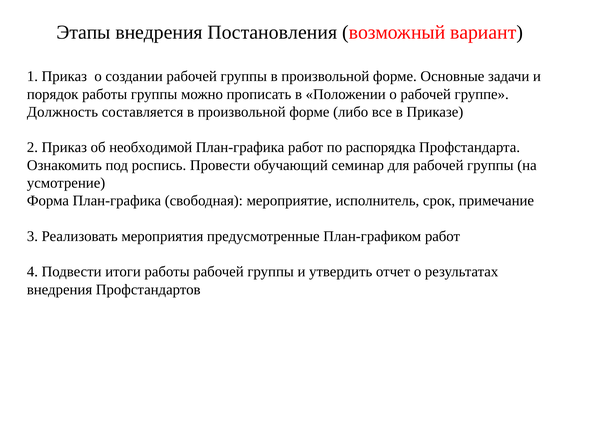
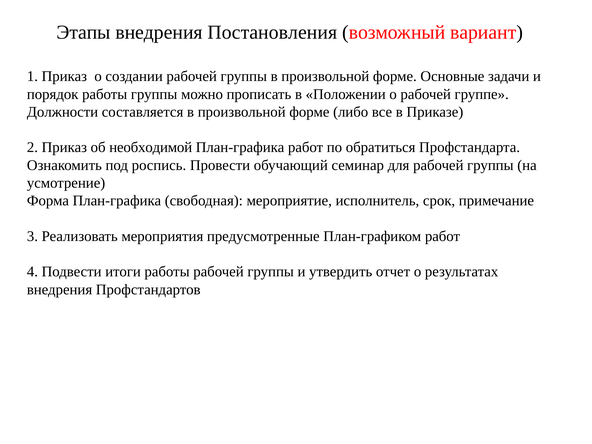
Должность: Должность -> Должности (63, 112)
распорядка: распорядка -> обратиться (381, 147)
